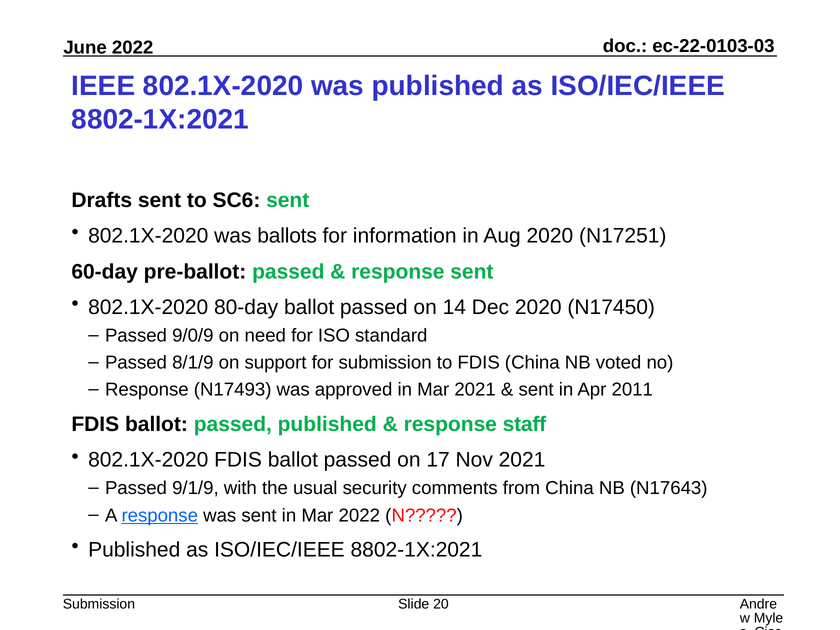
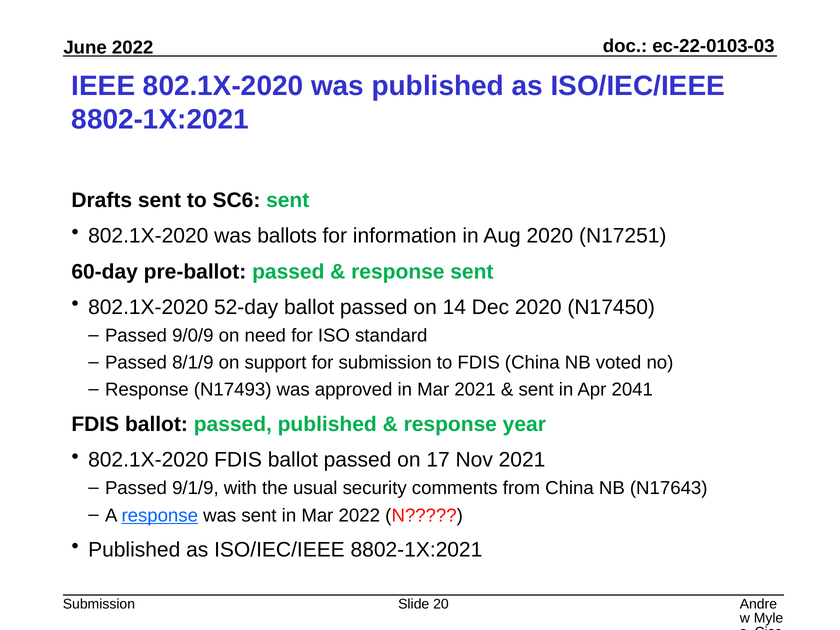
80-day: 80-day -> 52-day (246, 307)
2011: 2011 -> 2041 (632, 390)
staff: staff -> year (524, 424)
